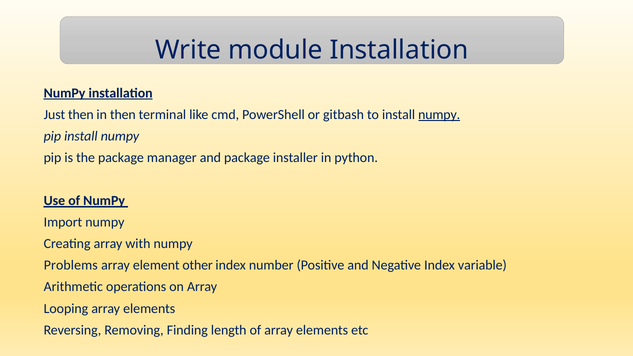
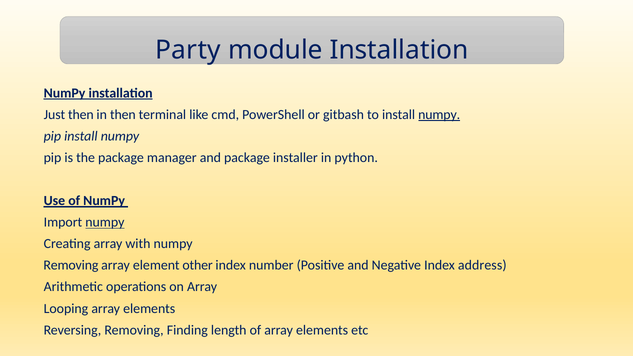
Write: Write -> Party (188, 50)
numpy underline: none -> present (105, 222)
Problems: Problems -> Removing (71, 265)
variable: variable -> address (482, 265)
